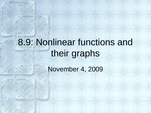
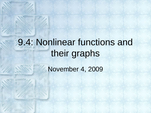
8.9: 8.9 -> 9.4 (26, 42)
